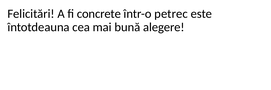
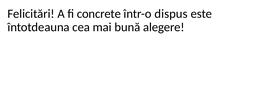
petrec: petrec -> dispus (171, 14)
